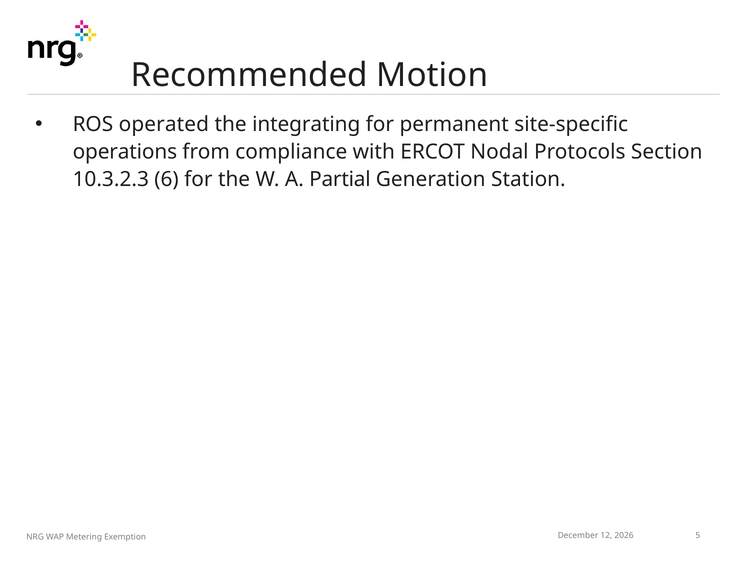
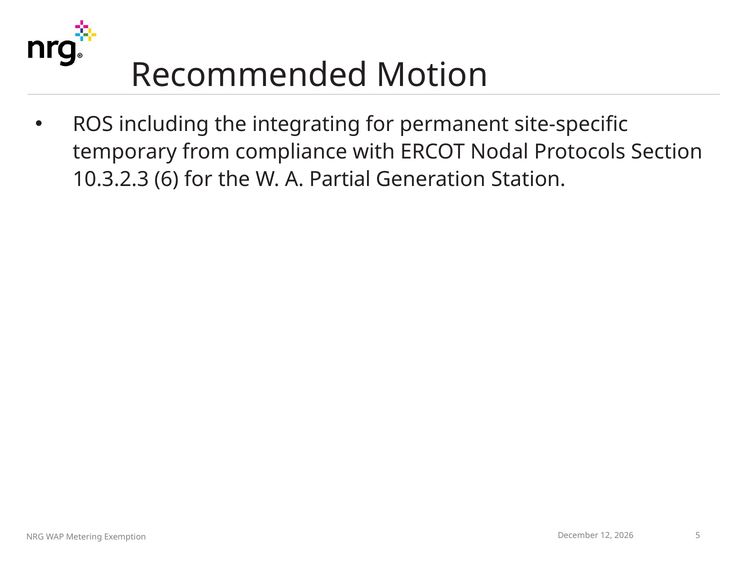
operated: operated -> including (164, 124)
operations: operations -> temporary (125, 152)
